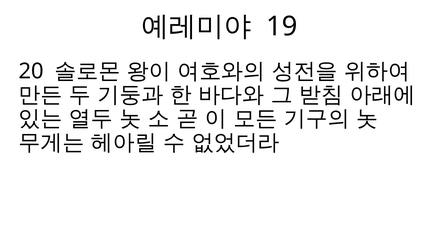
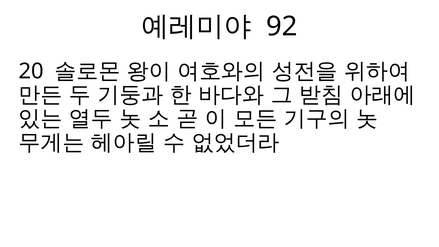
19: 19 -> 92 (282, 26)
